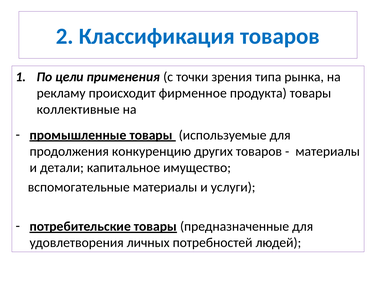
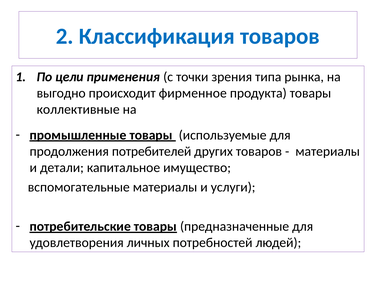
рекламу: рекламу -> выгодно (61, 93)
конкуренцию: конкуренцию -> потребителей (152, 151)
